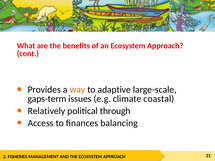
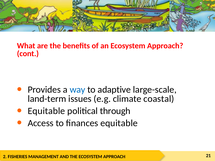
way colour: orange -> blue (77, 90)
gaps-term: gaps-term -> land-term (47, 99)
Relatively: Relatively -> Equitable (46, 111)
finances balancing: balancing -> equitable (119, 123)
